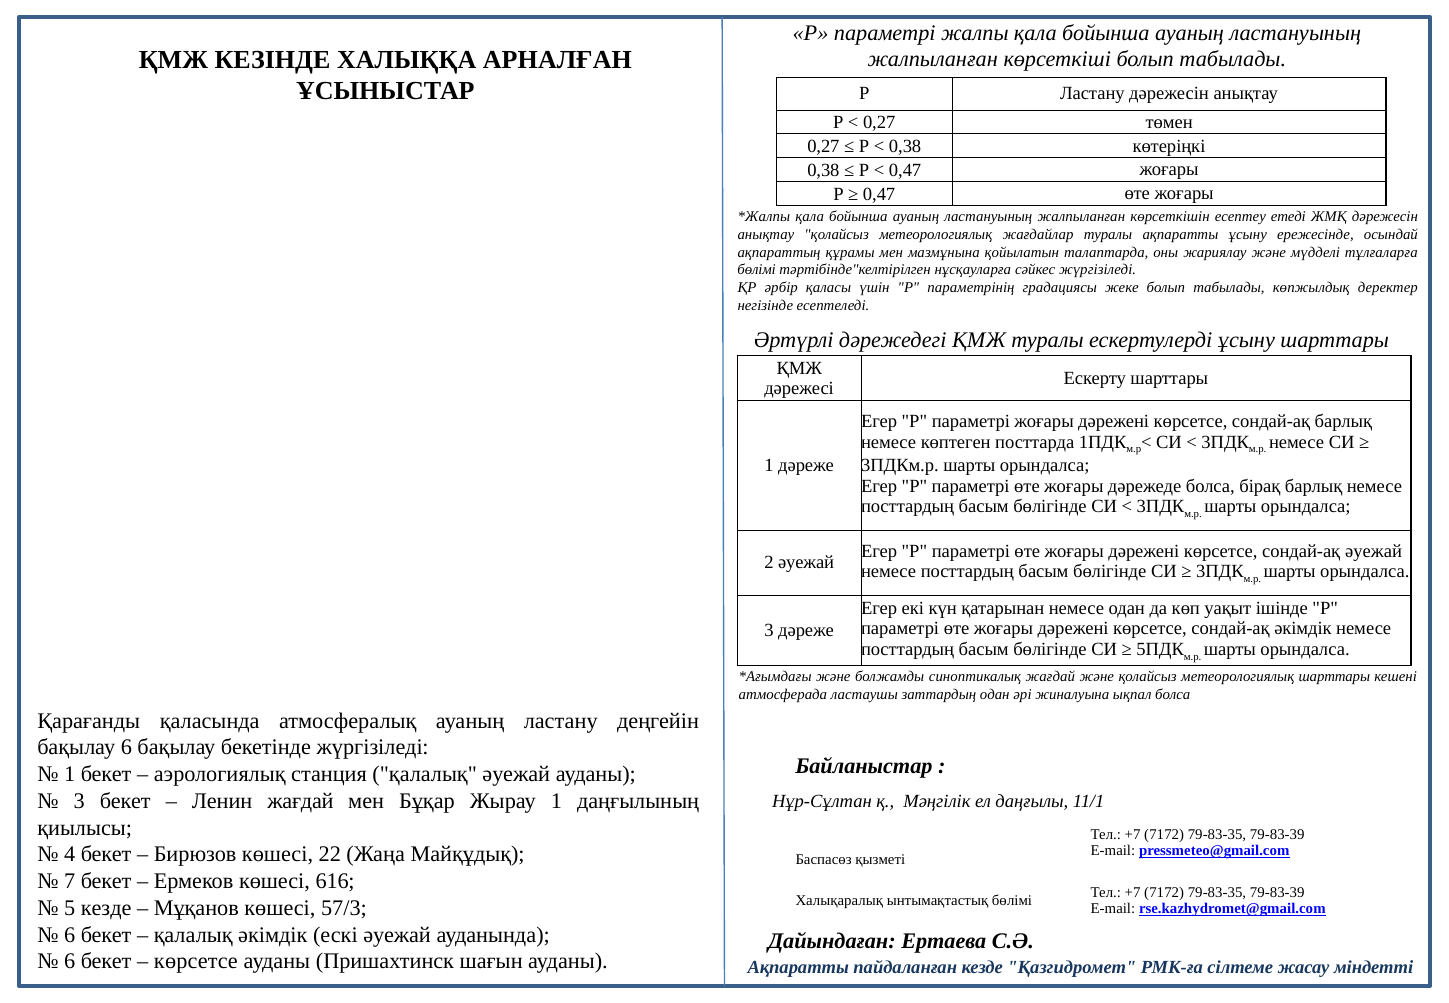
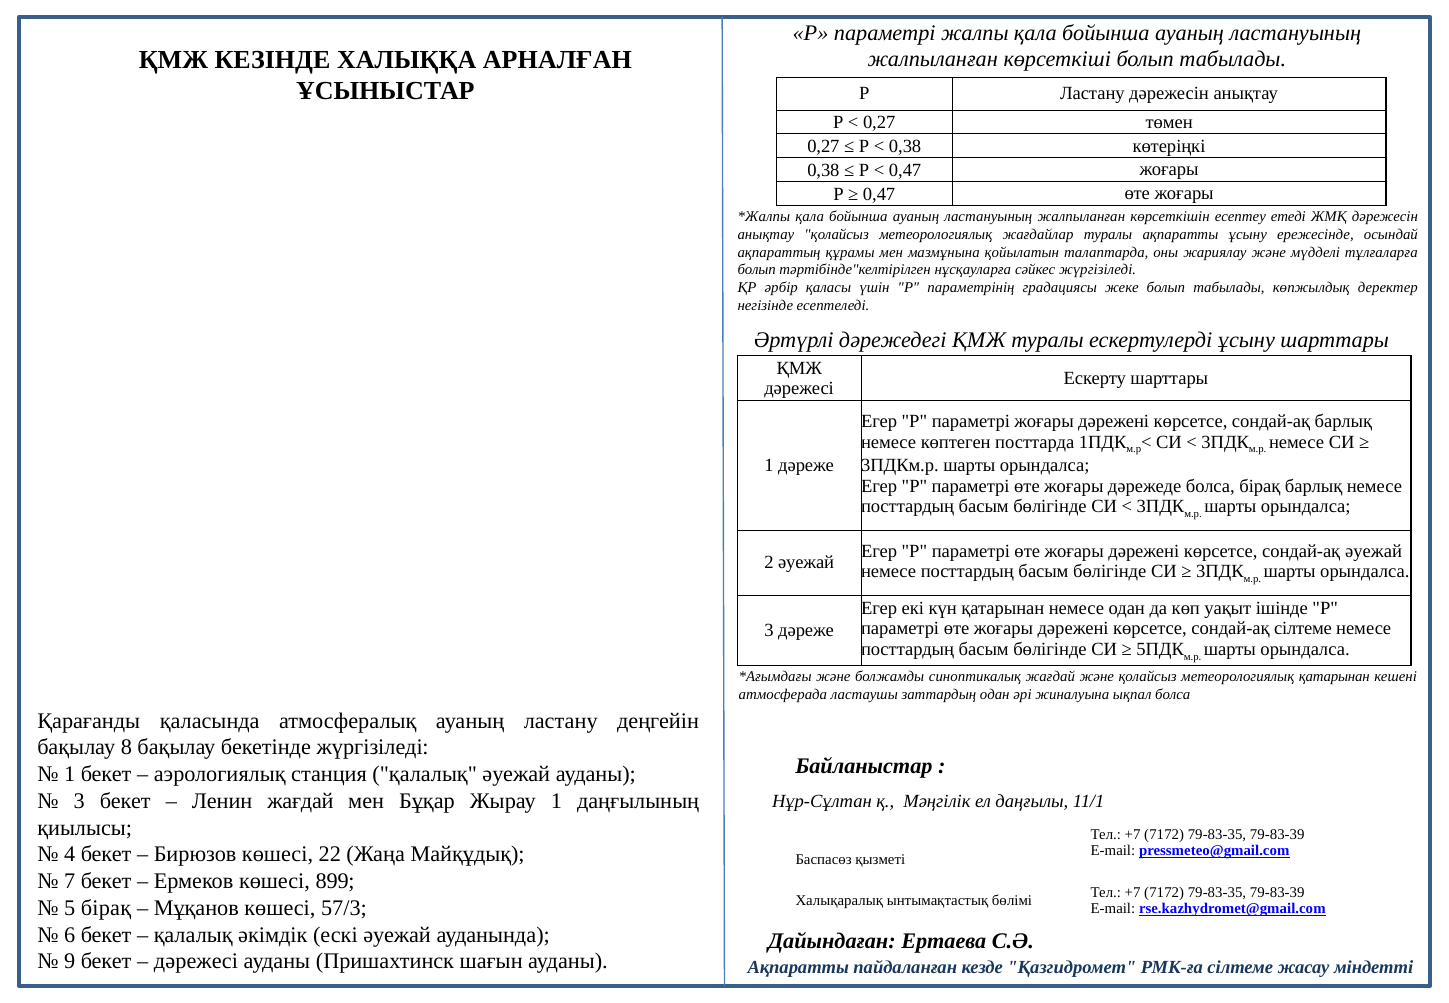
бөлімі: бөлімі -> болып (757, 270)
сондай-ақ әкімдік: әкімдік -> сілтеме (1303, 629)
метеорологиялық шарттары: шарттары -> қатарынан (1334, 677)
бақылау 6: 6 -> 8 (126, 748)
616: 616 -> 899 (335, 881)
5 кезде: кезде -> бірақ (106, 908)
6: 6 -> 9 (70, 962)
көрсетсе: көрсетсе -> дәрежесі (196, 962)
